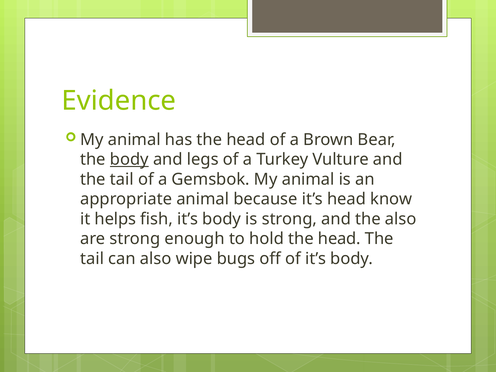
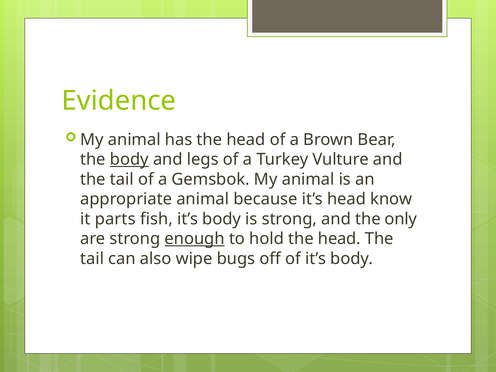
helps: helps -> parts (115, 219)
the also: also -> only (401, 219)
enough underline: none -> present (195, 239)
